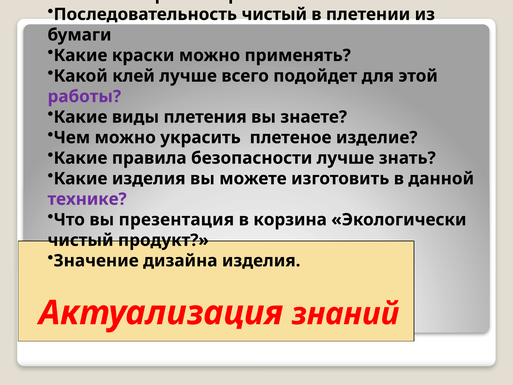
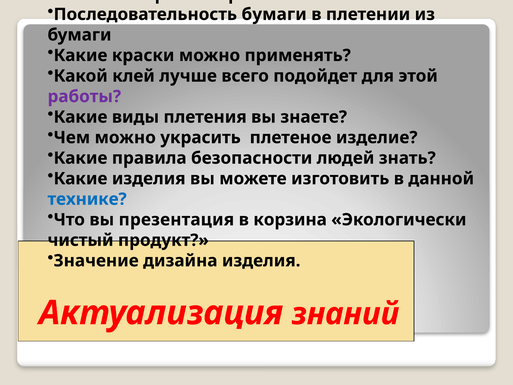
Последовательность чистый: чистый -> бумаги (274, 14)
безопасности лучше: лучше -> людей (346, 158)
технике colour: purple -> blue (87, 199)
